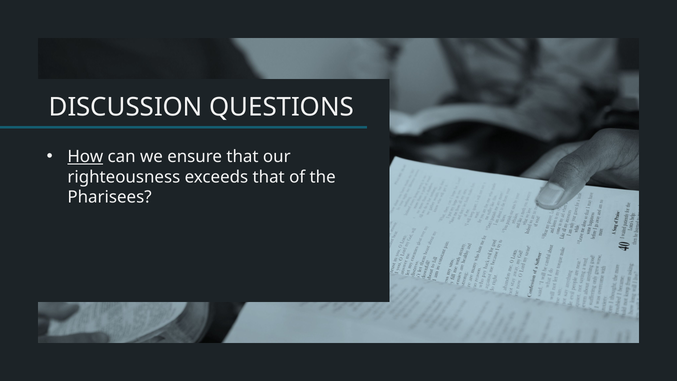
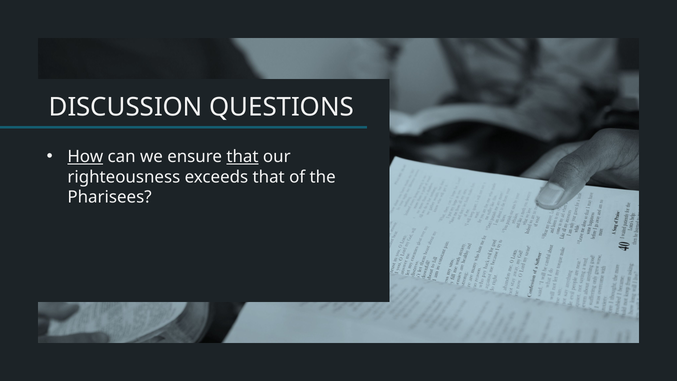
that underline: none -> present (242, 157)
